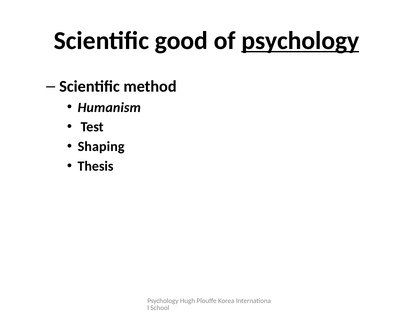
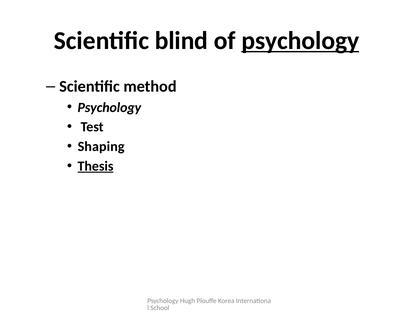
good: good -> blind (181, 41)
Humanism: Humanism -> Psychology (109, 107)
Thesis underline: none -> present (95, 166)
